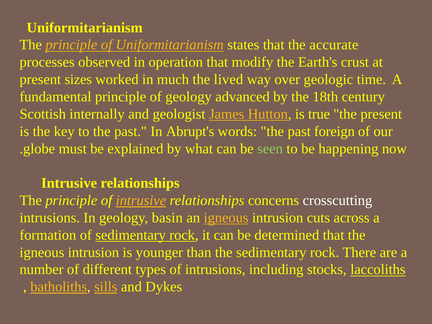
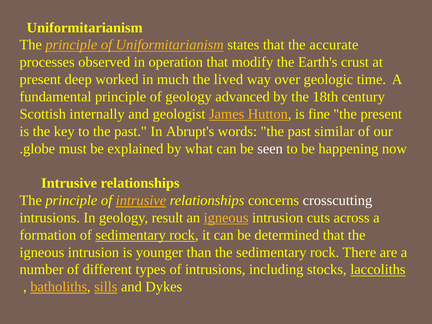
sizes: sizes -> deep (78, 79)
true: true -> fine (319, 114)
foreign: foreign -> similar (334, 131)
seen colour: light green -> white (270, 149)
basin: basin -> result (167, 218)
